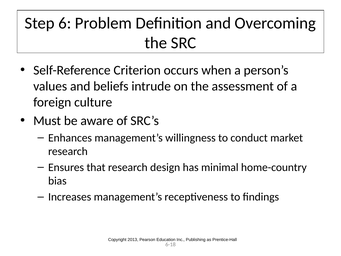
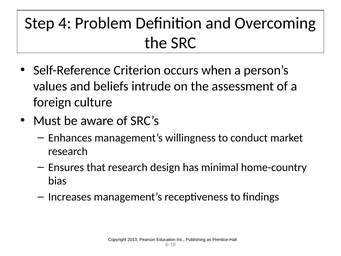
6: 6 -> 4 (65, 23)
